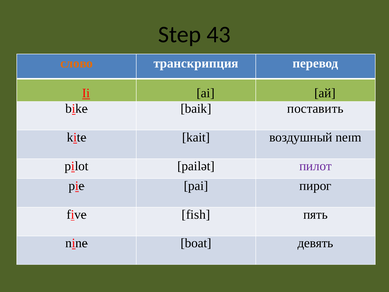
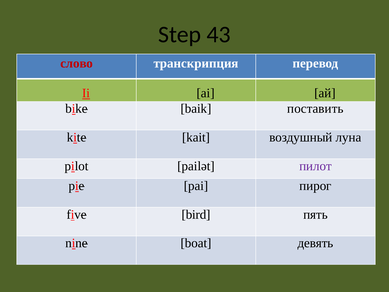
слово colour: orange -> red (77, 63)
neɪm: neɪm -> луна (349, 137)
fish: fish -> bird (196, 214)
